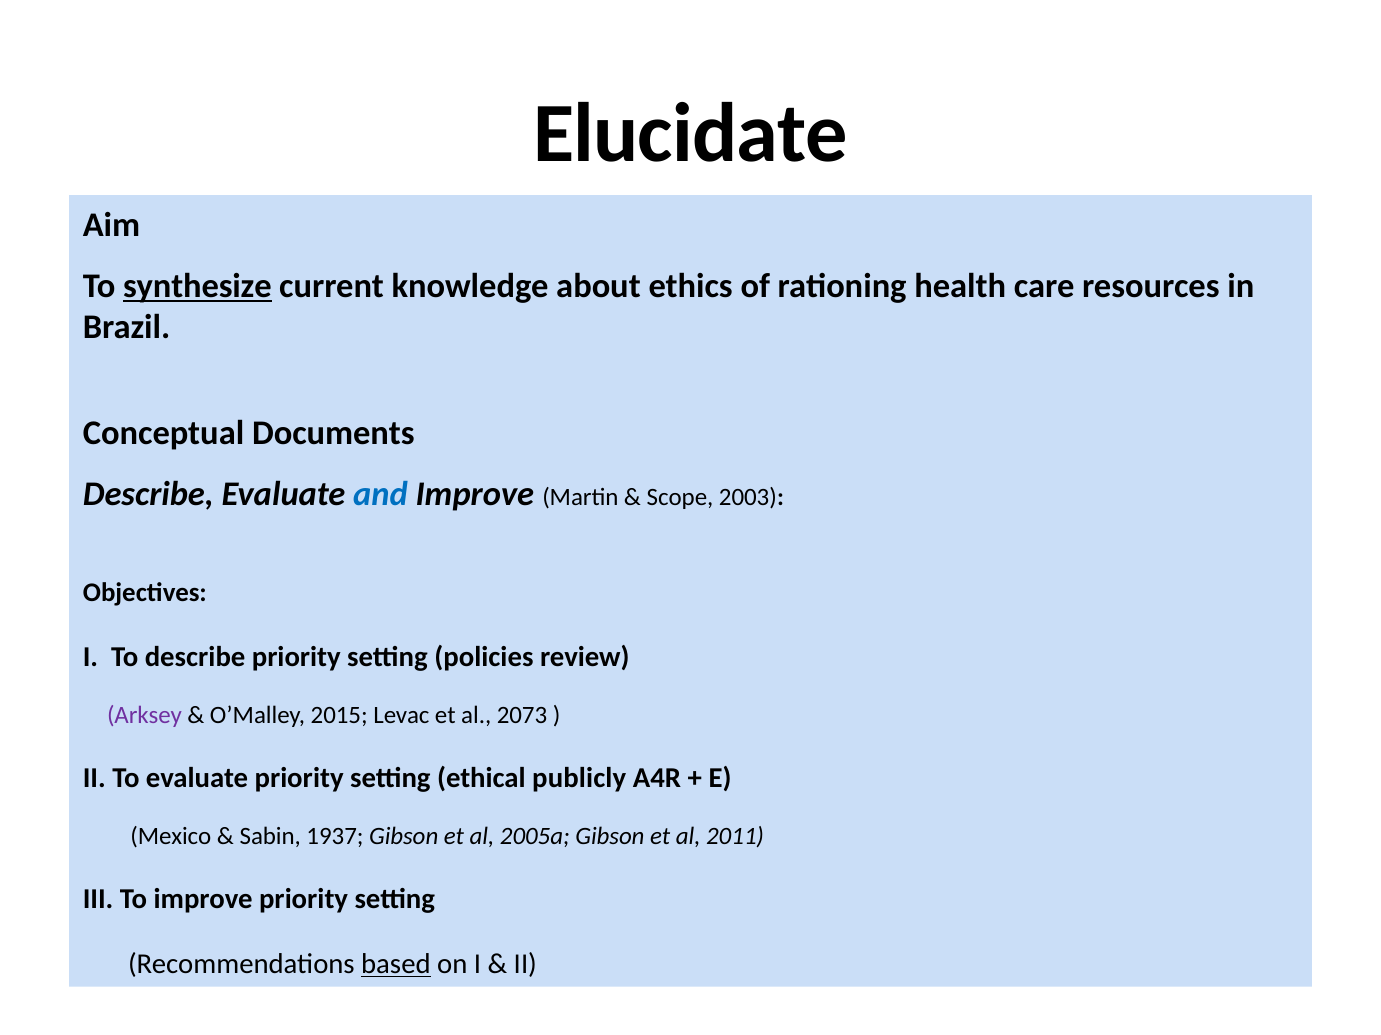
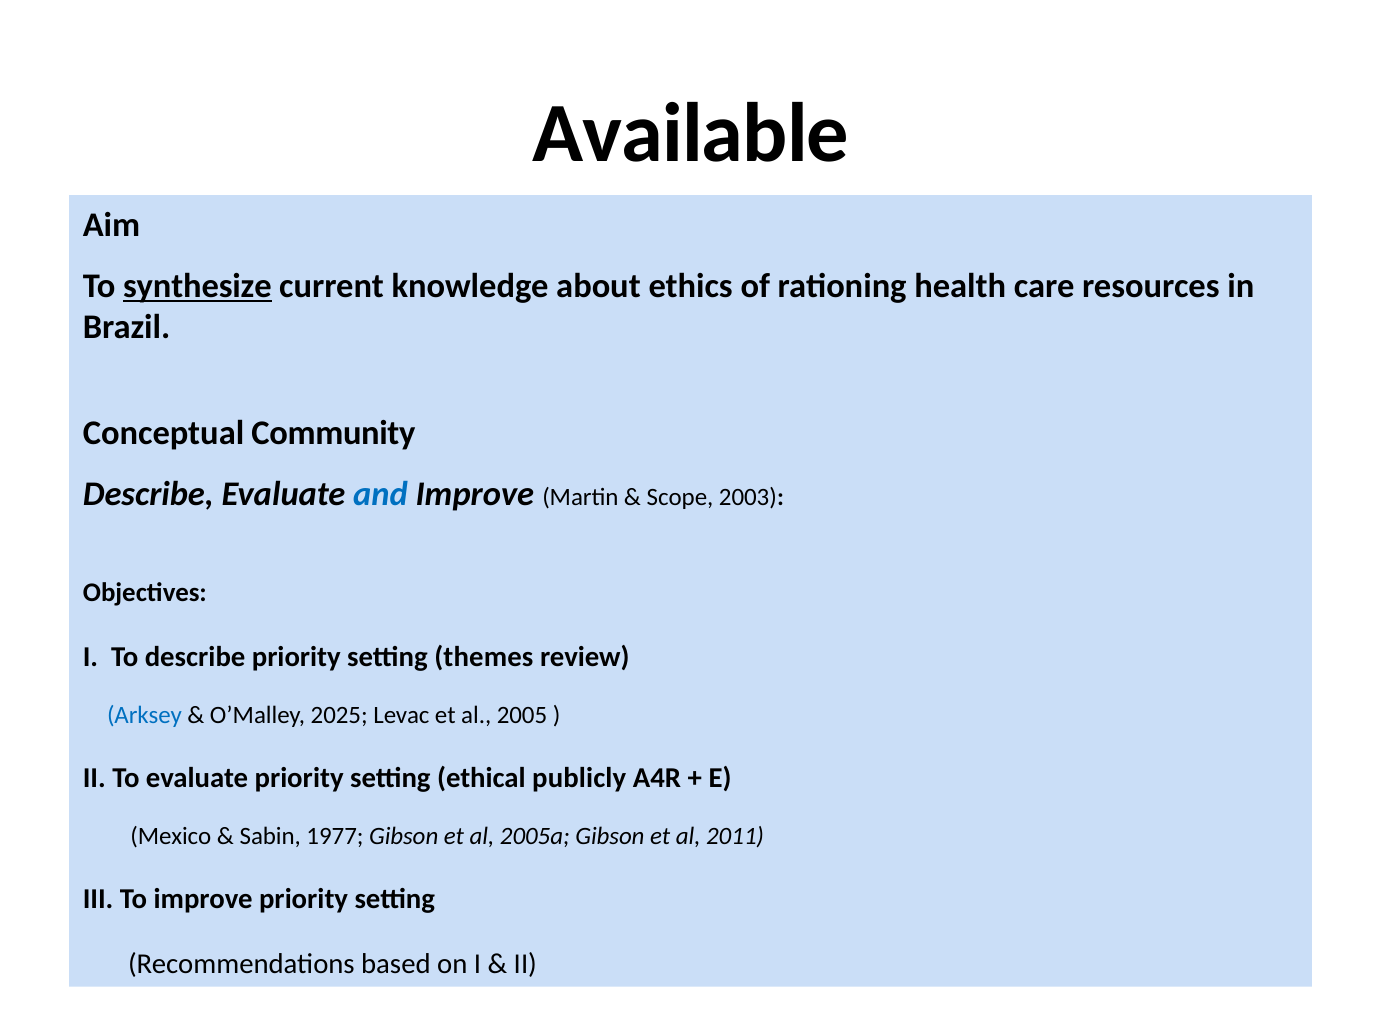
Elucidate: Elucidate -> Available (691, 134)
Documents: Documents -> Community (333, 433)
policies: policies -> themes (484, 658)
Arksey colour: purple -> blue (144, 715)
2015: 2015 -> 2025 (339, 715)
2073: 2073 -> 2005 (522, 715)
1937: 1937 -> 1977 (335, 836)
based underline: present -> none (396, 965)
